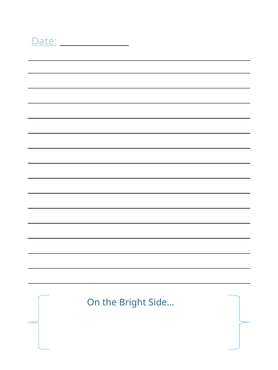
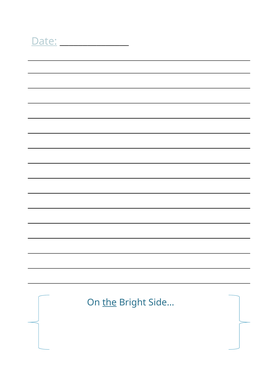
the underline: none -> present (110, 303)
